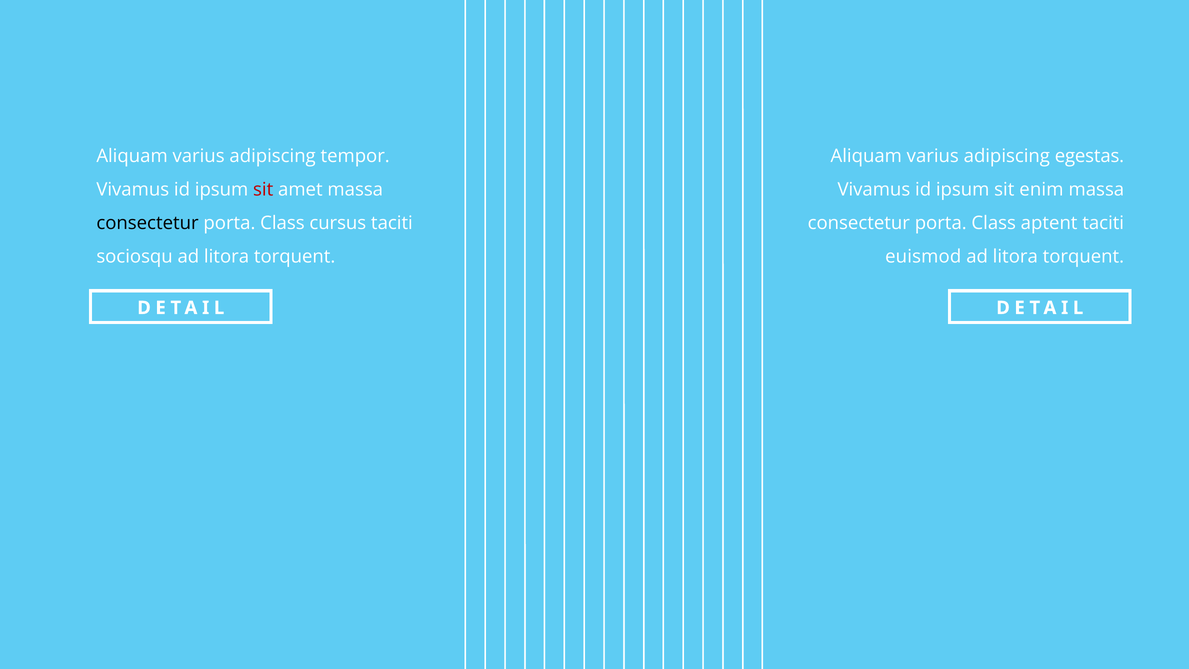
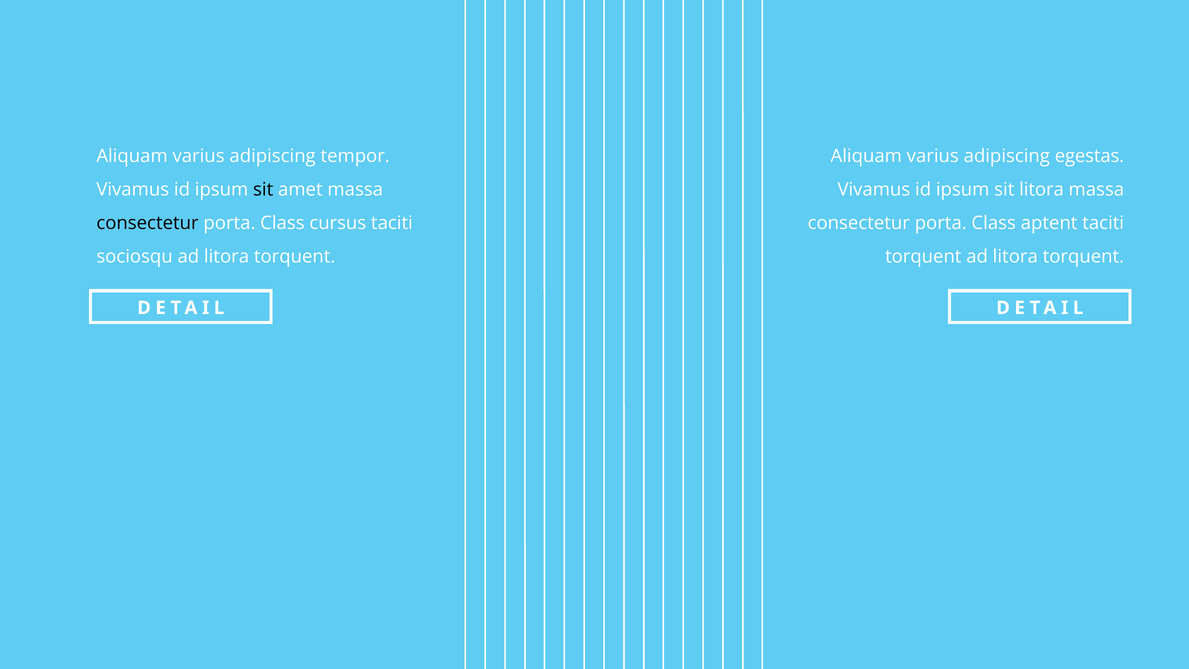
sit colour: red -> black (263, 190)
sit enim: enim -> litora (1042, 190)
euismod: euismod -> torquent (923, 257)
